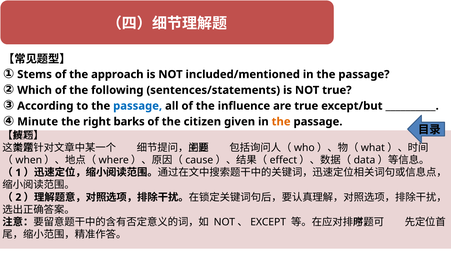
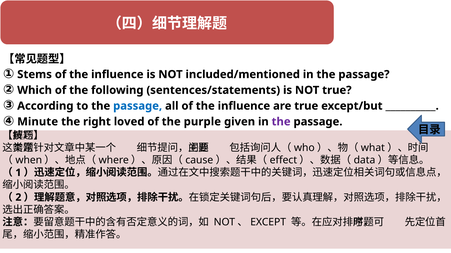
approach: approach -> influence (117, 75)
barks: barks -> loved (129, 122)
citizen: citizen -> purple (202, 122)
the colour: orange -> purple (281, 122)
